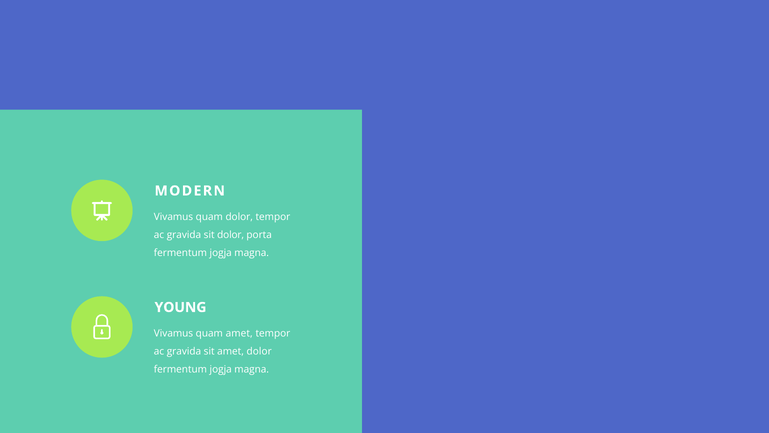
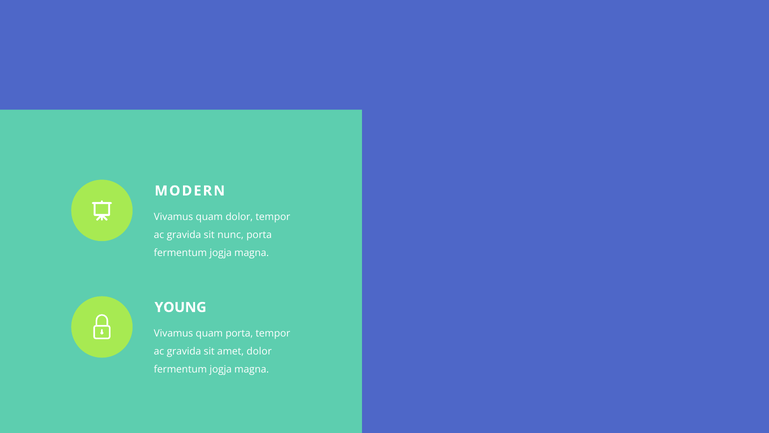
sit dolor: dolor -> nunc (231, 235)
quam amet: amet -> porta (239, 333)
